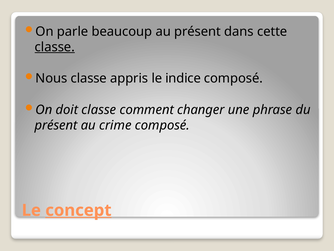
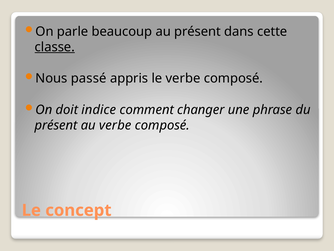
Nous classe: classe -> passé (89, 78)
le indice: indice -> verbe (183, 78)
doit classe: classe -> indice (99, 110)
au crime: crime -> verbe (115, 125)
concept underline: present -> none (78, 210)
